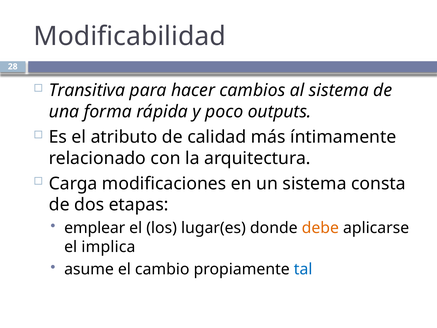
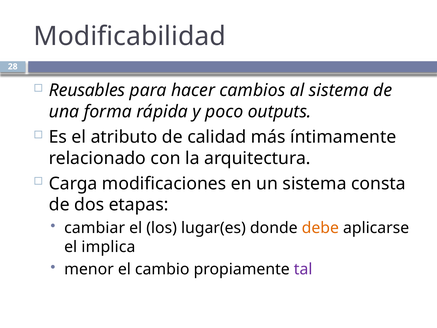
Transitiva: Transitiva -> Reusables (87, 90)
emplear: emplear -> cambiar (95, 228)
asume: asume -> menor (89, 269)
tal colour: blue -> purple (303, 269)
